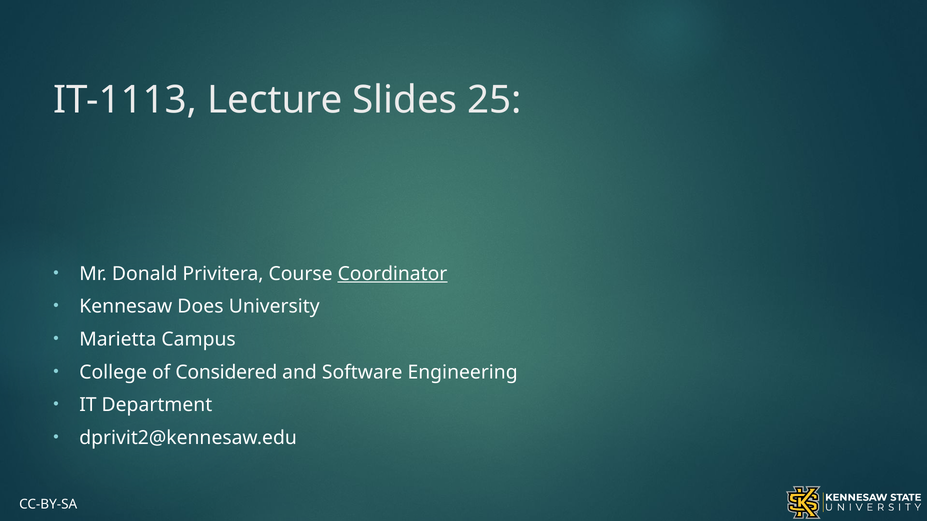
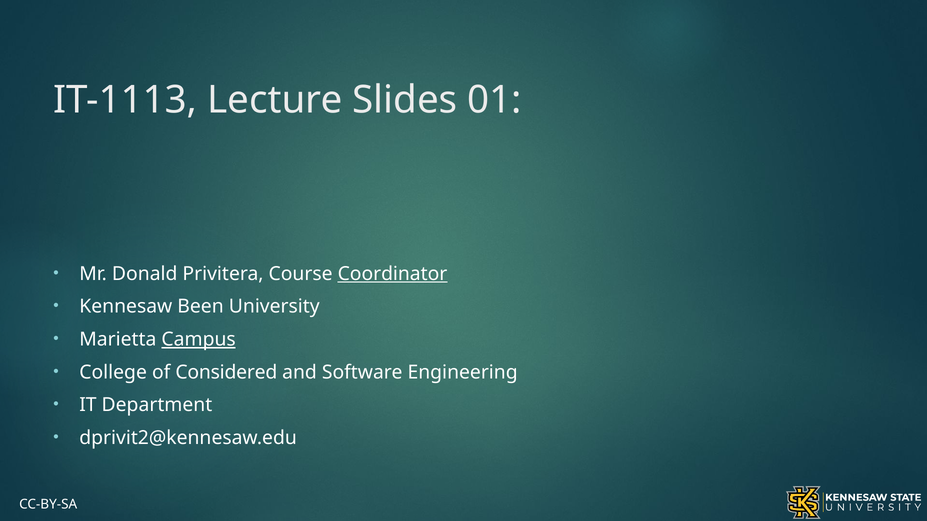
25: 25 -> 01 (495, 100)
Does: Does -> Been (201, 307)
Campus underline: none -> present (199, 340)
